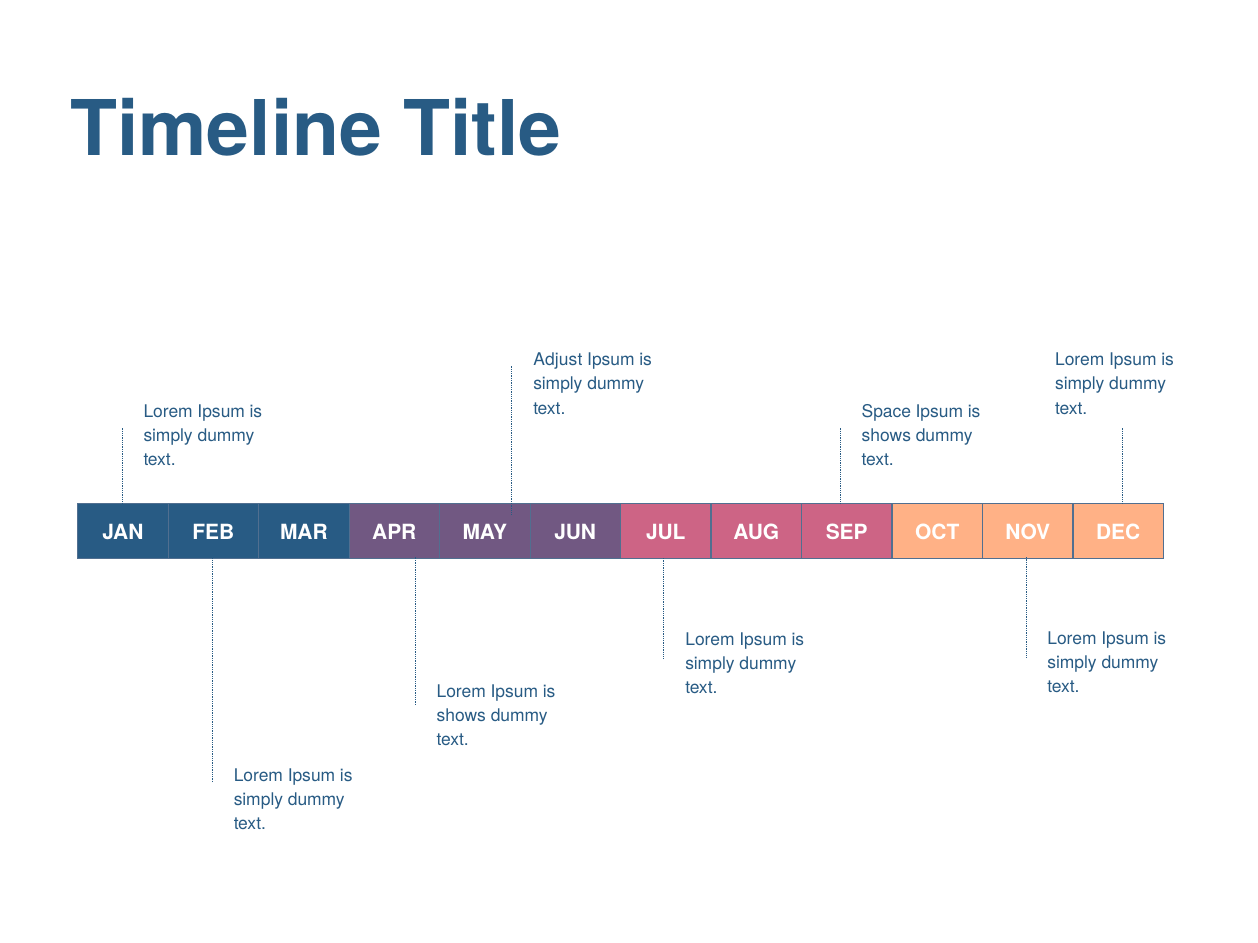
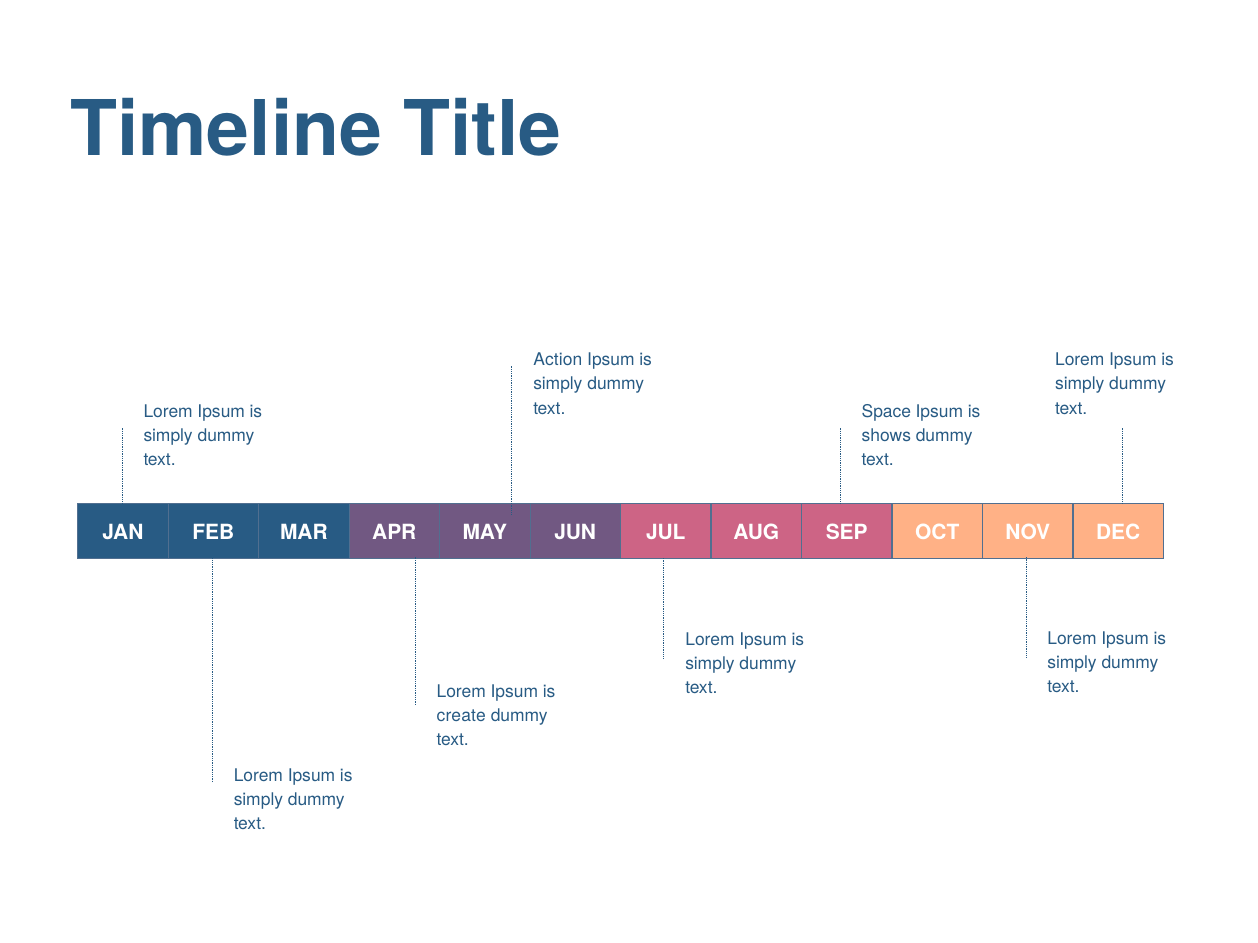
Adjust: Adjust -> Action (558, 360)
shows: shows -> create (461, 716)
